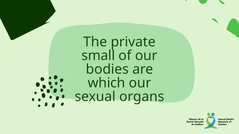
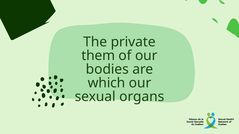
small: small -> them (98, 56)
